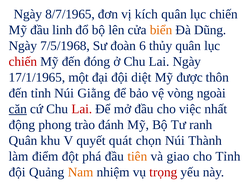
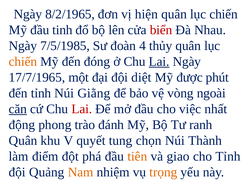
8/7/1965: 8/7/1965 -> 8/2/1965 (70, 14)
kích: kích -> hiện (146, 14)
linh: linh -> tinh (62, 30)
biển colour: orange -> red (161, 30)
Dũng: Dũng -> Nhau (210, 30)
7/5/1968: 7/5/1968 -> 7/5/1985 (65, 46)
6: 6 -> 4 (143, 46)
chiến colour: red -> orange (23, 62)
Lai underline: none -> present (159, 62)
17/1/1965: 17/1/1965 -> 17/7/1965 (37, 78)
thôn: thôn -> phút (217, 78)
quát: quát -> tung (121, 141)
trọng colour: red -> orange (163, 173)
